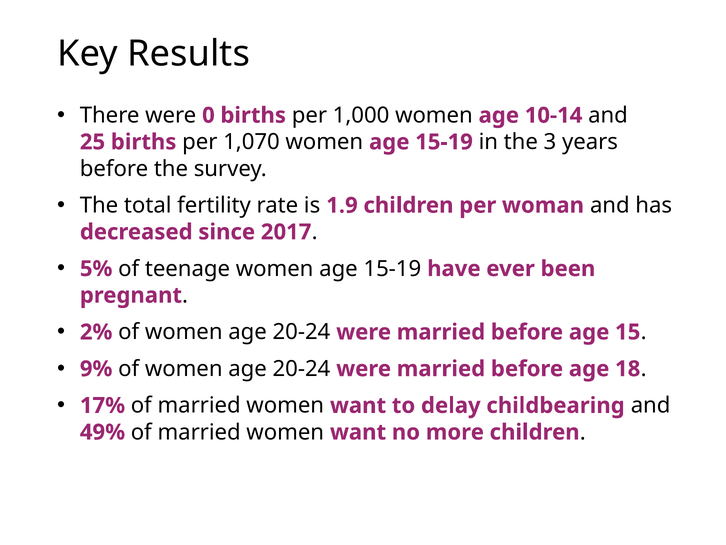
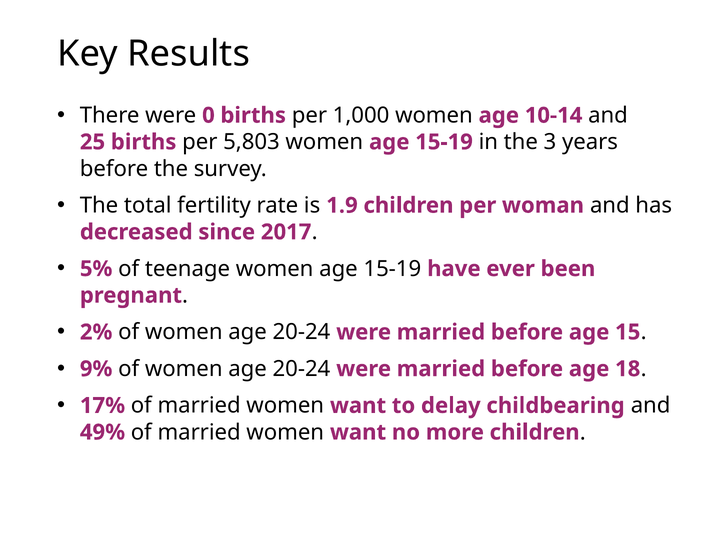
1,070: 1,070 -> 5,803 (251, 142)
